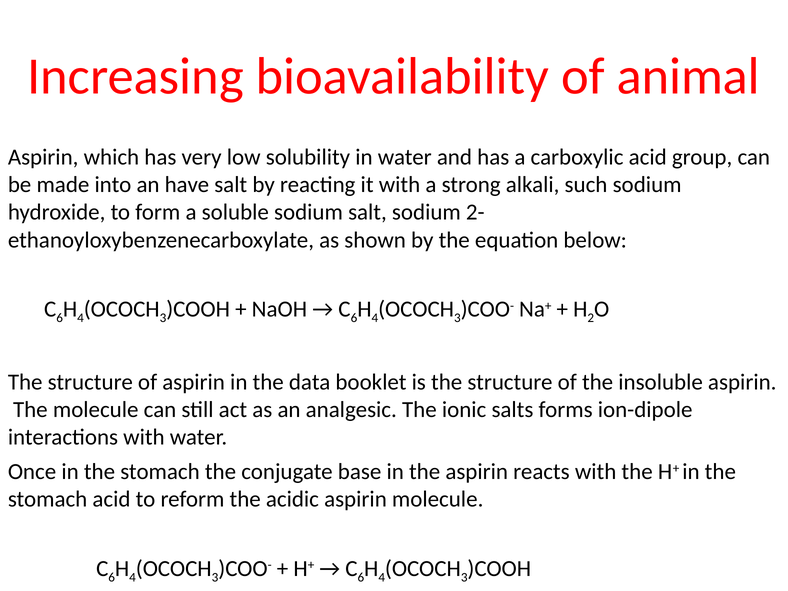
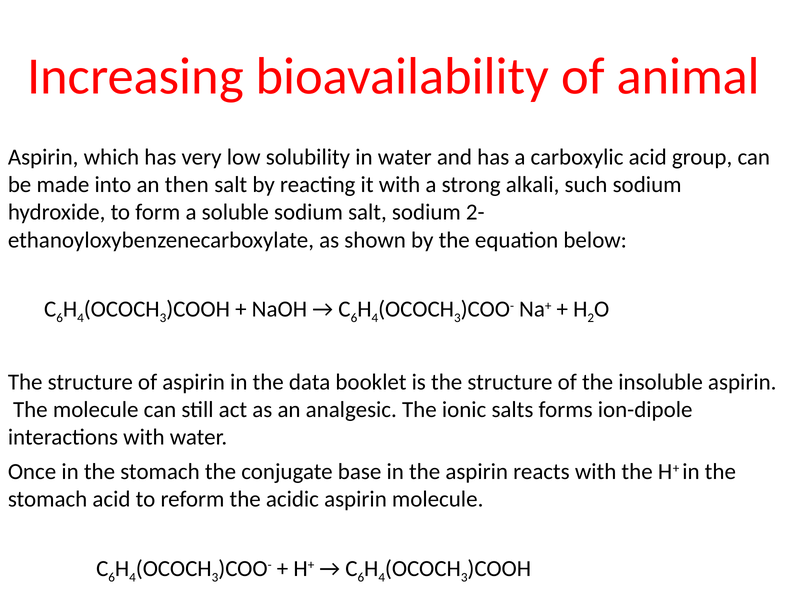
have: have -> then (187, 185)
